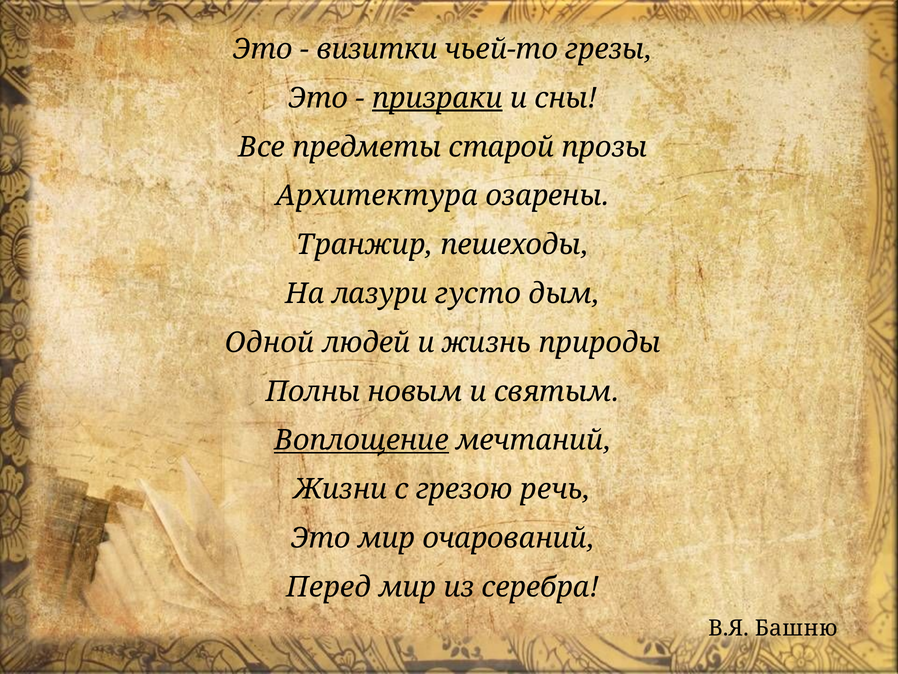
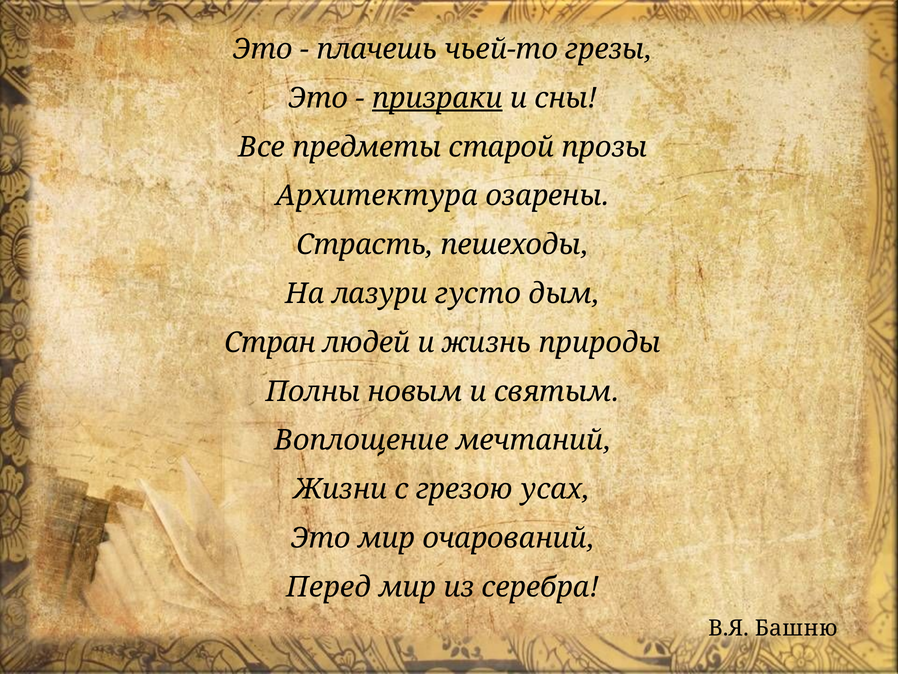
визитки: визитки -> плачешь (377, 49)
Транжир: Транжир -> Страсть (365, 245)
Одной: Одной -> Стран (270, 342)
Воплощение underline: present -> none (361, 440)
речь: речь -> усах (555, 489)
